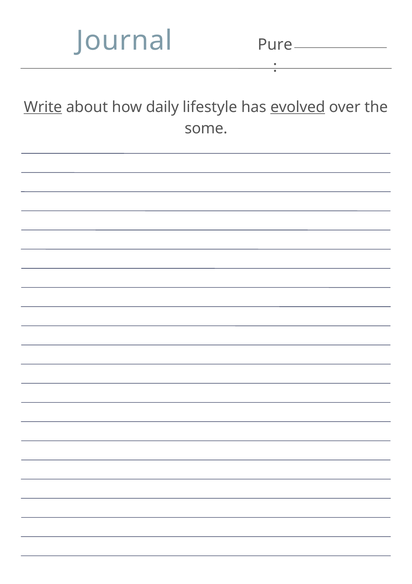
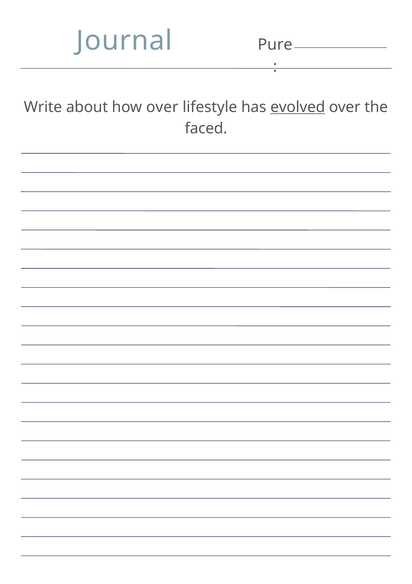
Write underline: present -> none (43, 107)
how daily: daily -> over (162, 107)
some: some -> faced (206, 128)
